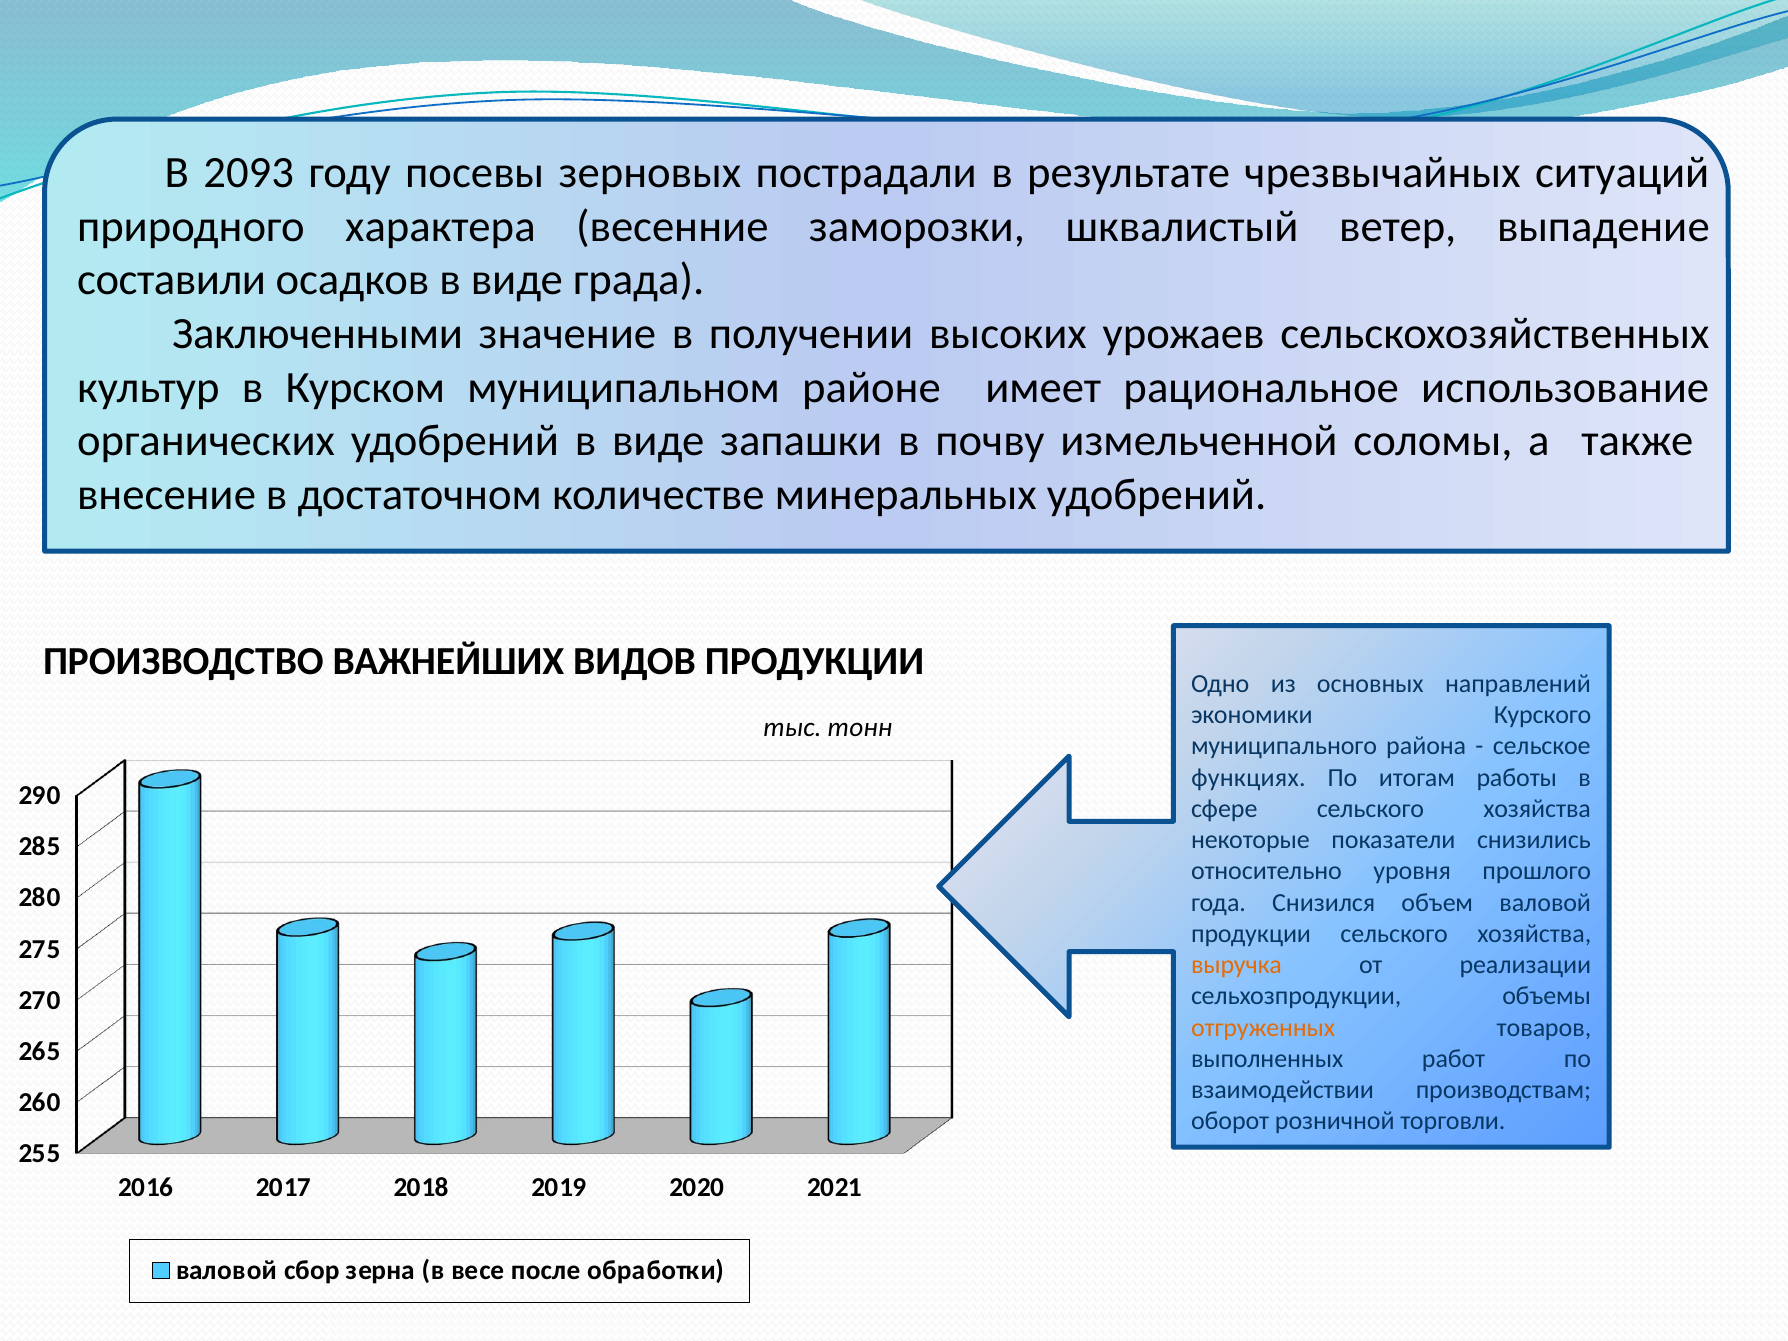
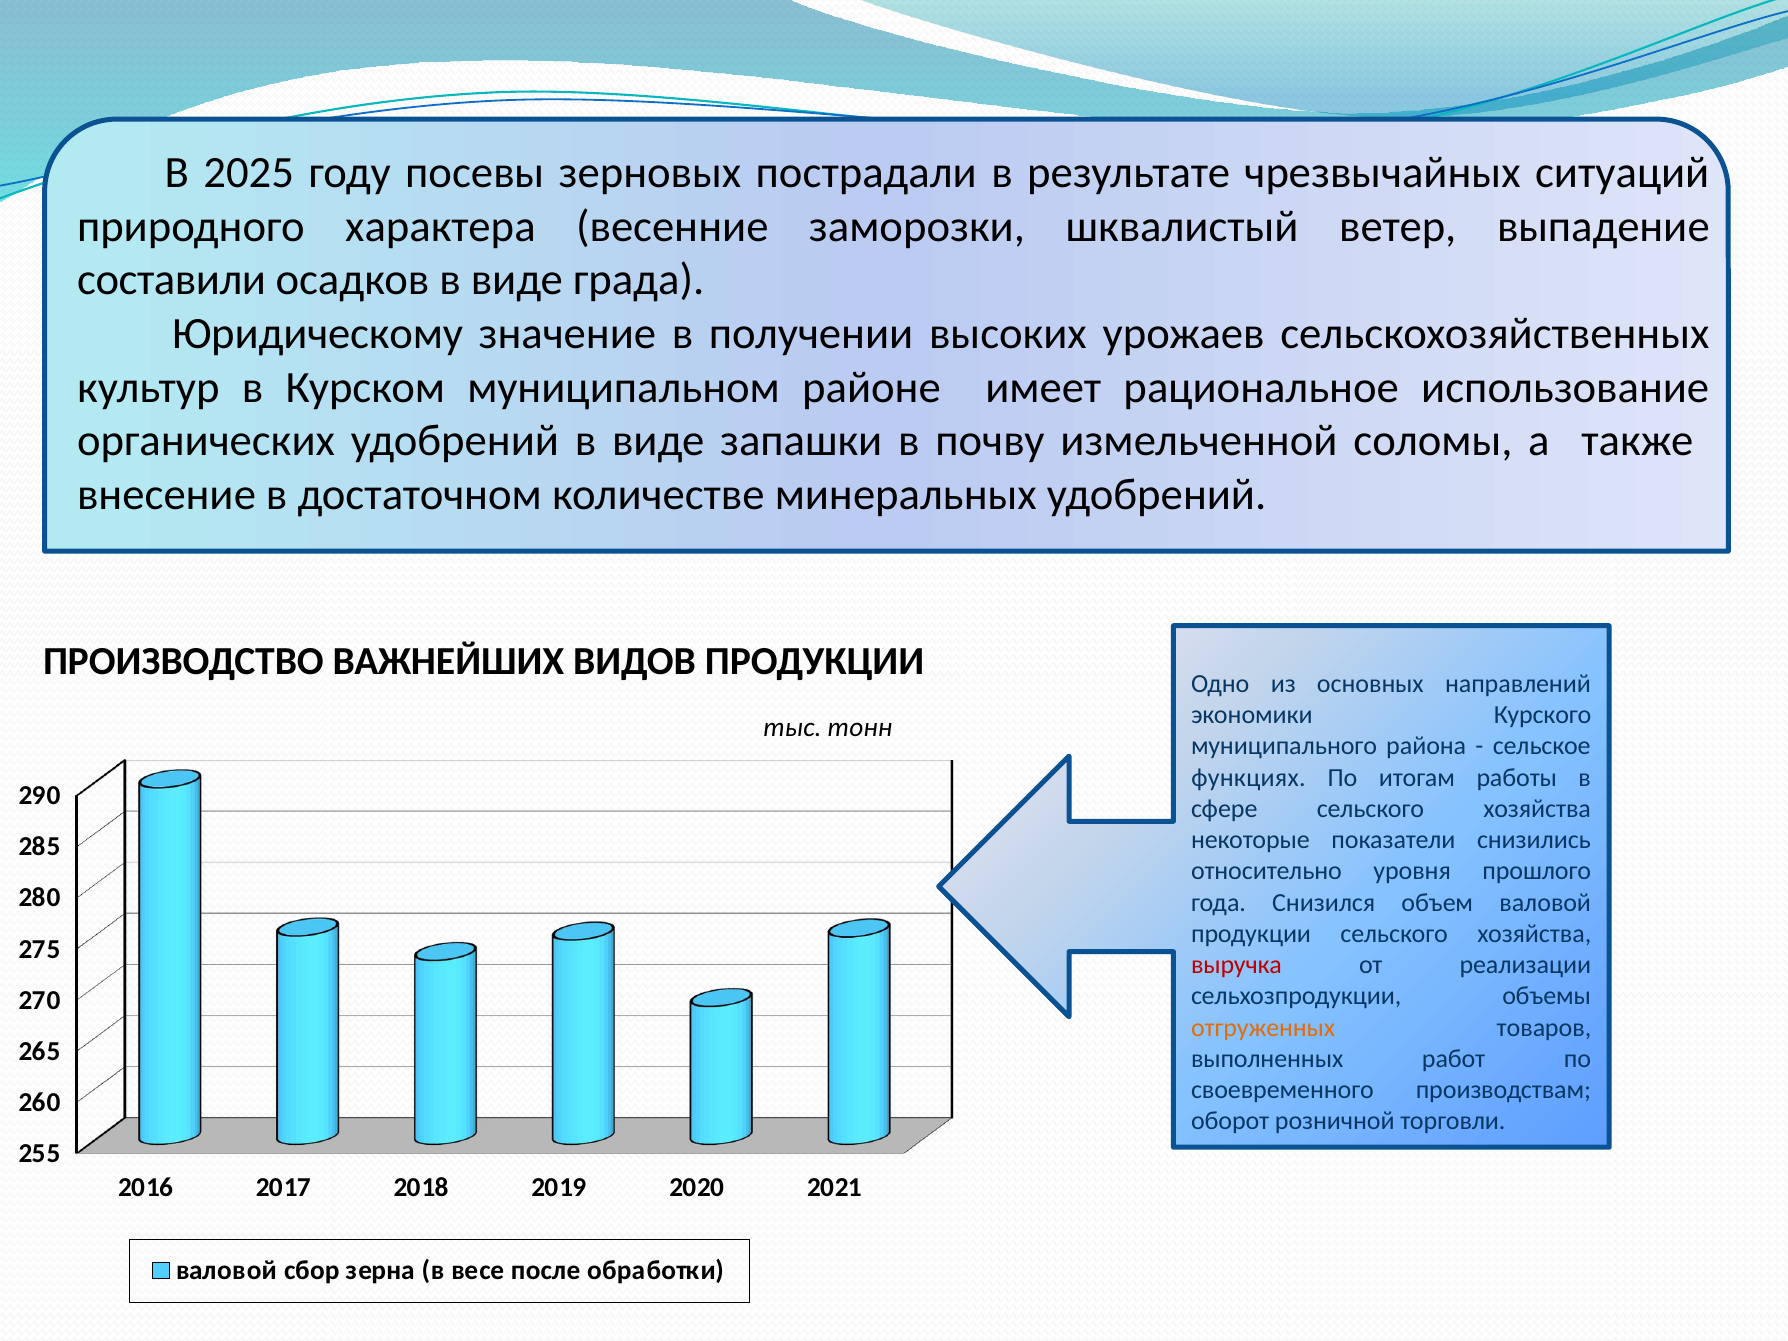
2093: 2093 -> 2025 (249, 173)
Заключенными: Заключенными -> Юридическому (318, 334)
выручка colour: orange -> red (1236, 965)
взаимодействии: взаимодействии -> своевременного (1282, 1090)
